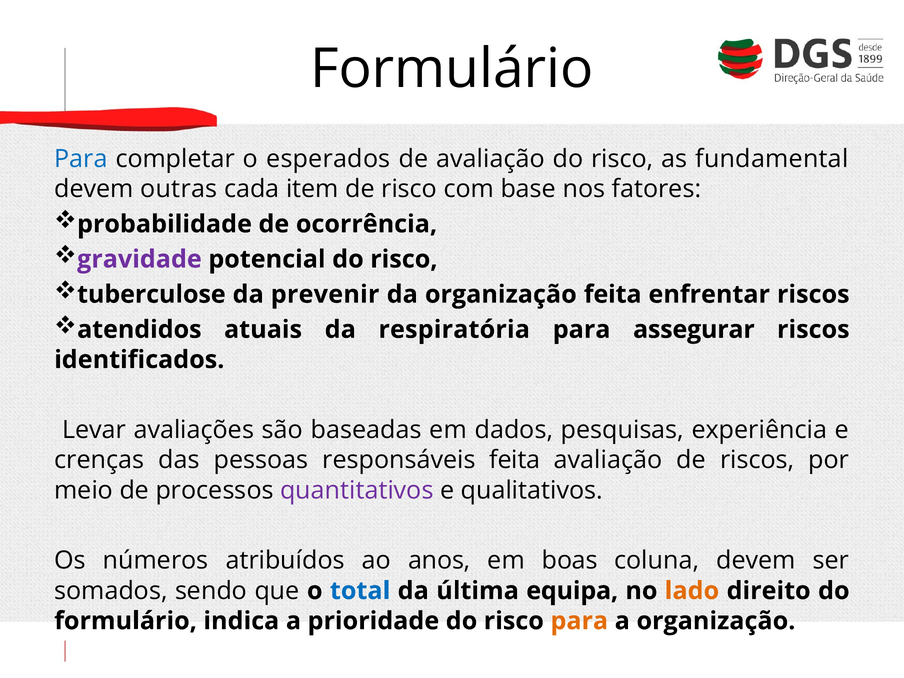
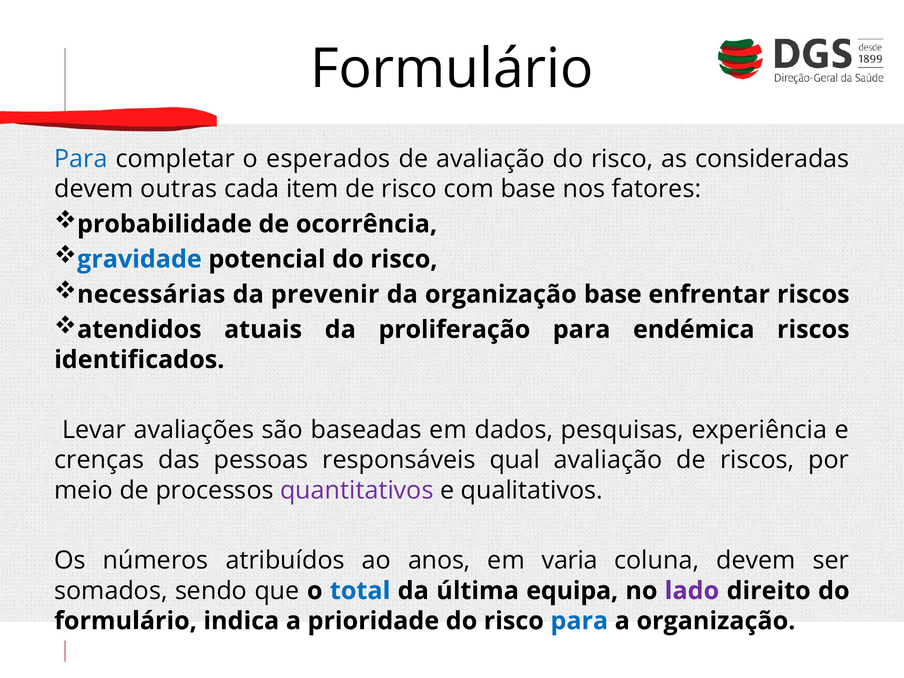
fundamental: fundamental -> consideradas (772, 159)
gravidade colour: purple -> blue (139, 259)
tuberculose: tuberculose -> necessárias (151, 294)
organização feita: feita -> base (613, 294)
respiratória: respiratória -> proliferação (454, 330)
assegurar: assegurar -> endémica (694, 330)
responsáveis feita: feita -> qual (515, 460)
boas: boas -> varia (570, 561)
lado colour: orange -> purple (692, 591)
para colour: orange -> blue (579, 621)
